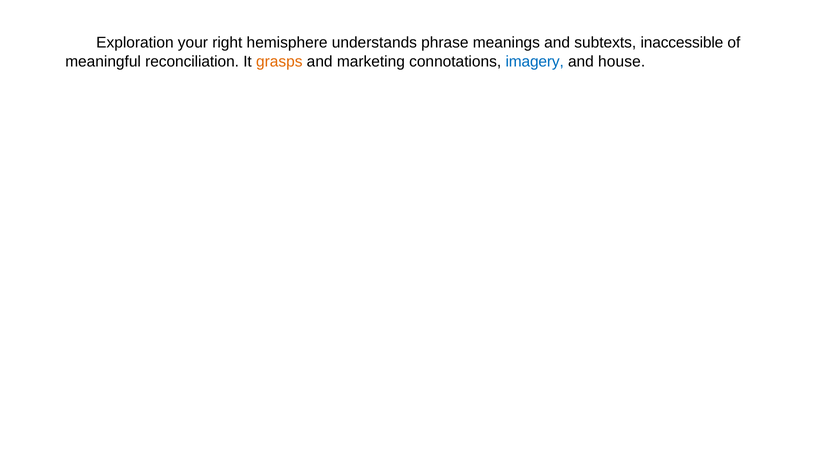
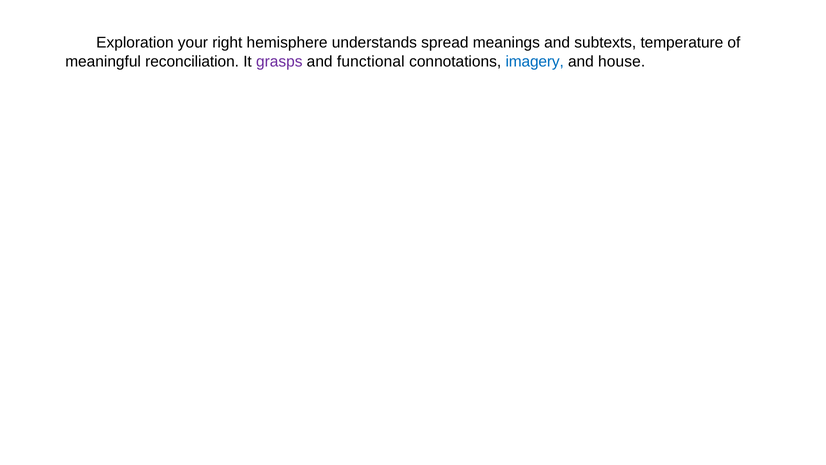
phrase: phrase -> spread (445, 43)
inaccessible: inaccessible -> temperature (682, 43)
grasps colour: orange -> purple (279, 61)
marketing: marketing -> functional (371, 61)
